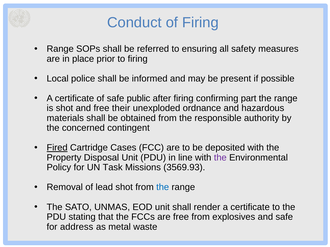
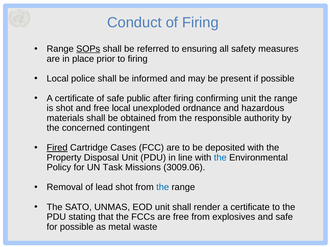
SOPs underline: none -> present (88, 49)
confirming part: part -> unit (249, 99)
free their: their -> local (121, 108)
the colour: purple -> blue (220, 158)
3569.93: 3569.93 -> 3009.06 (184, 168)
for address: address -> possible (77, 227)
